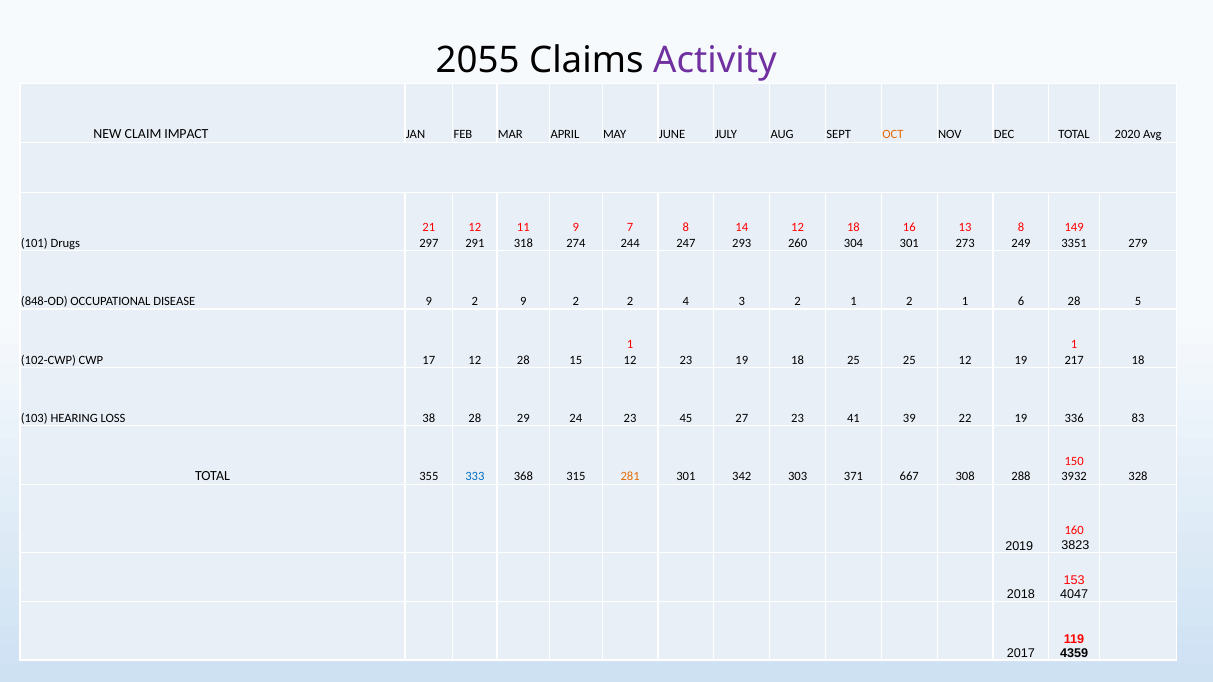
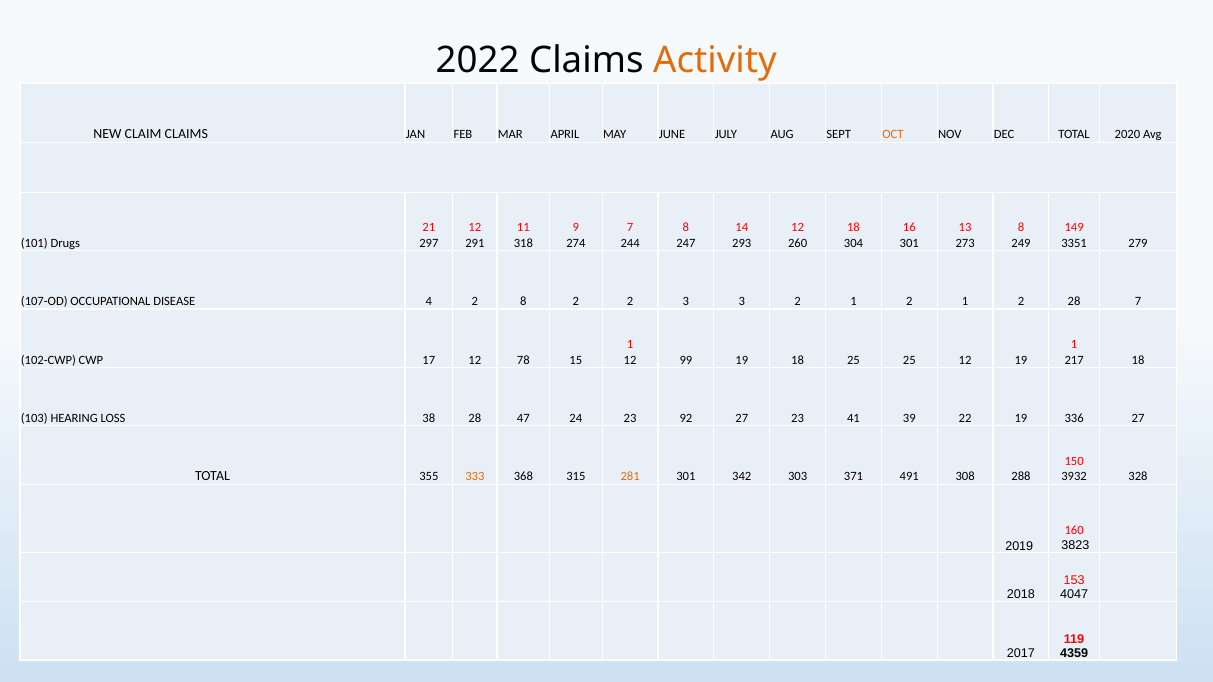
2055: 2055 -> 2022 (478, 60)
Activity colour: purple -> orange (715, 60)
CLAIM IMPACT: IMPACT -> CLAIMS (186, 134)
848-OD: 848-OD -> 107-OD (44, 302)
DISEASE 9: 9 -> 4 (429, 302)
2 9: 9 -> 8 (523, 302)
2 4: 4 -> 3 (686, 302)
1 2 1 6: 6 -> 2 (1021, 302)
28 5: 5 -> 7 (1138, 302)
12 28: 28 -> 78 (523, 360)
12 23: 23 -> 99 (686, 360)
29: 29 -> 47 (523, 419)
45: 45 -> 92 (686, 419)
336 83: 83 -> 27 (1138, 419)
333 colour: blue -> orange (475, 477)
667: 667 -> 491 (909, 477)
